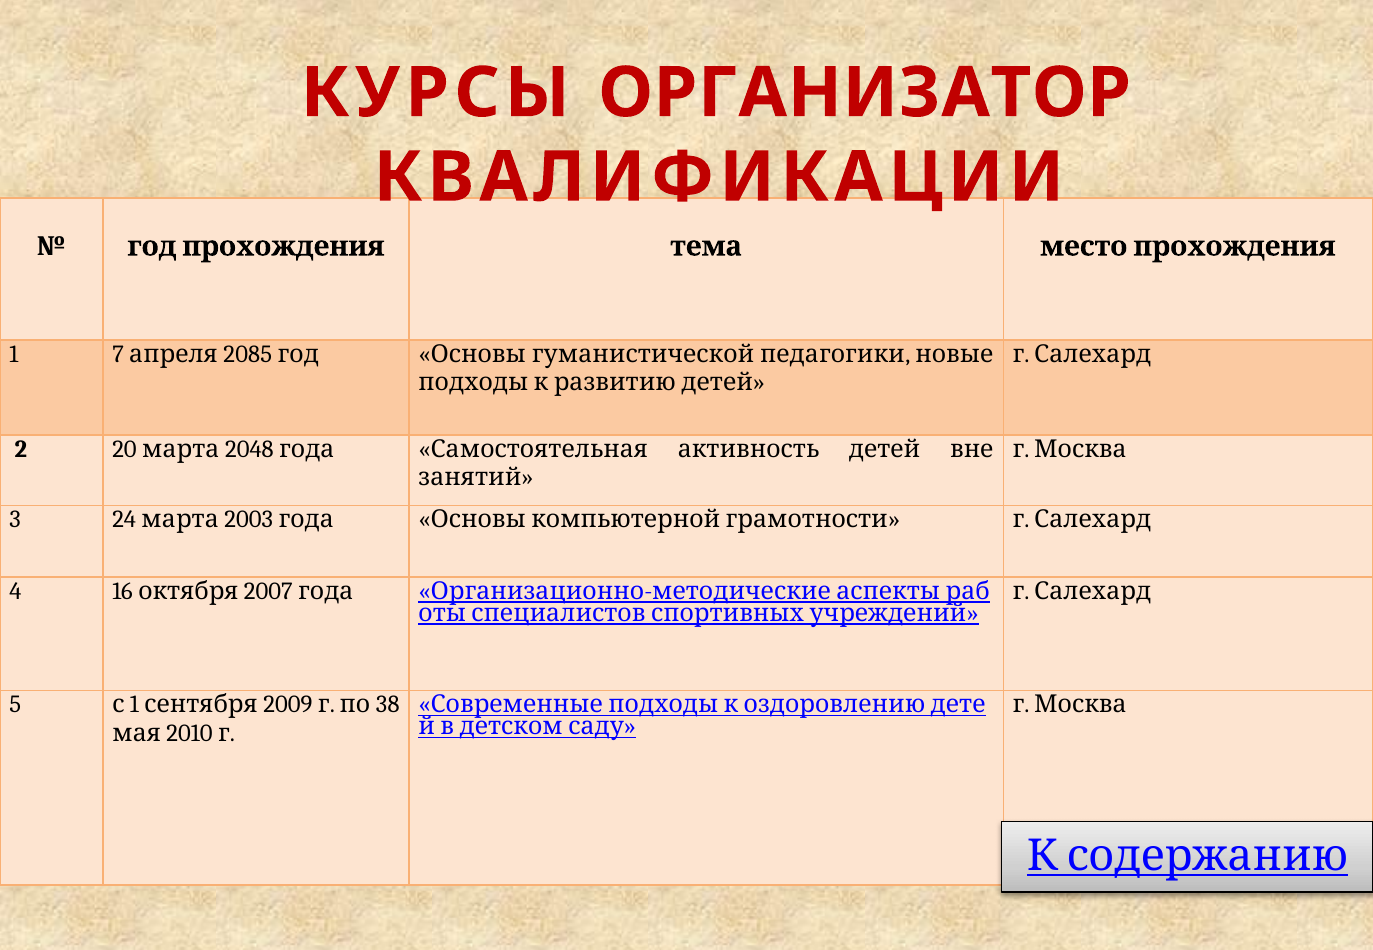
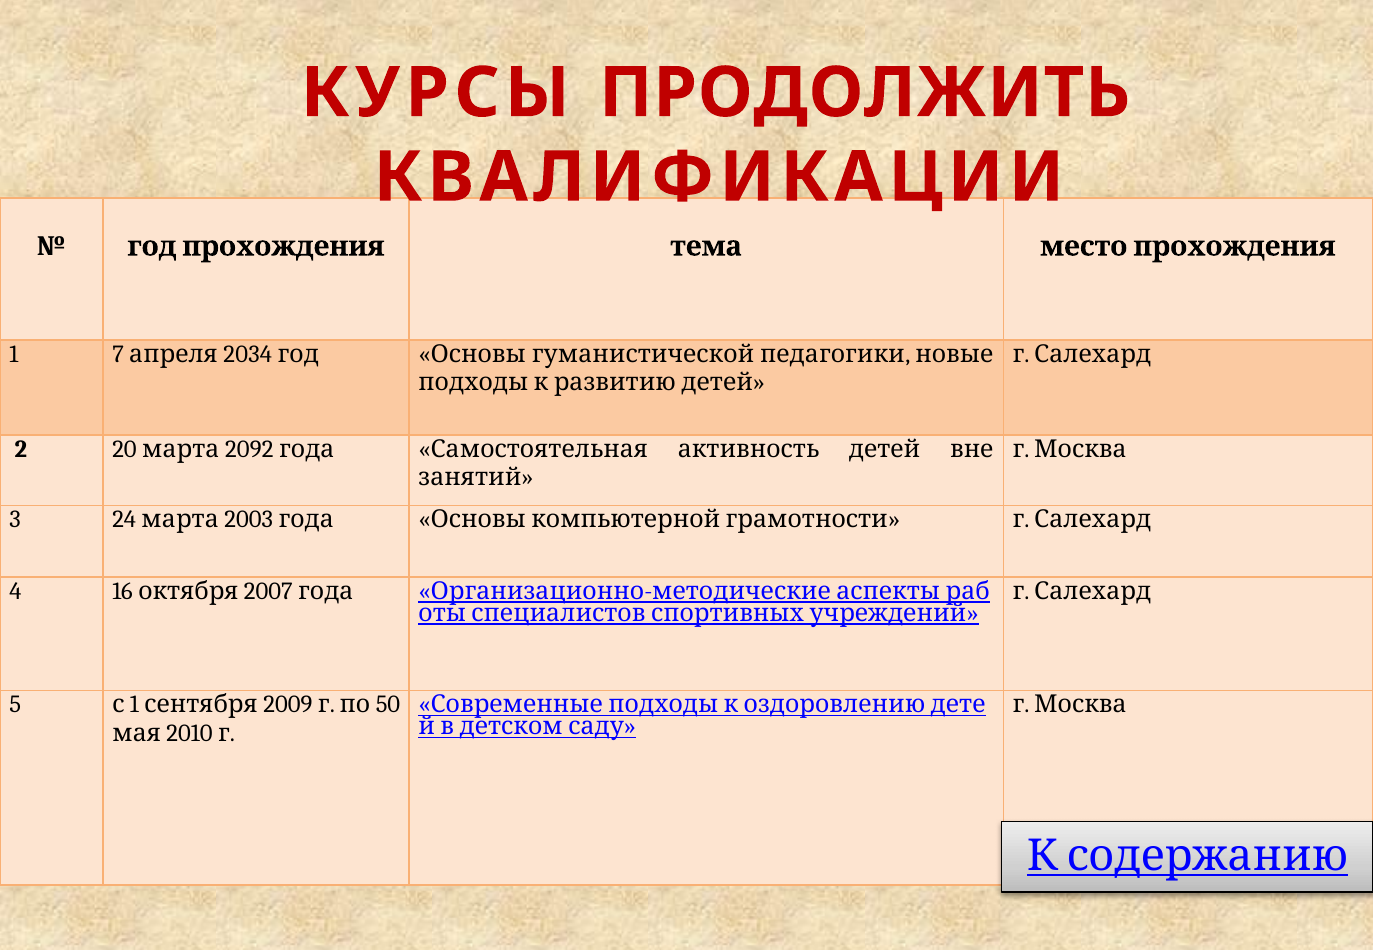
ОРГАНИЗАТОР: ОРГАНИЗАТОР -> ПРОДОЛЖИТЬ (865, 93)
2085: 2085 -> 2034 (248, 354)
2048: 2048 -> 2092 (249, 449)
38: 38 -> 50 (388, 705)
